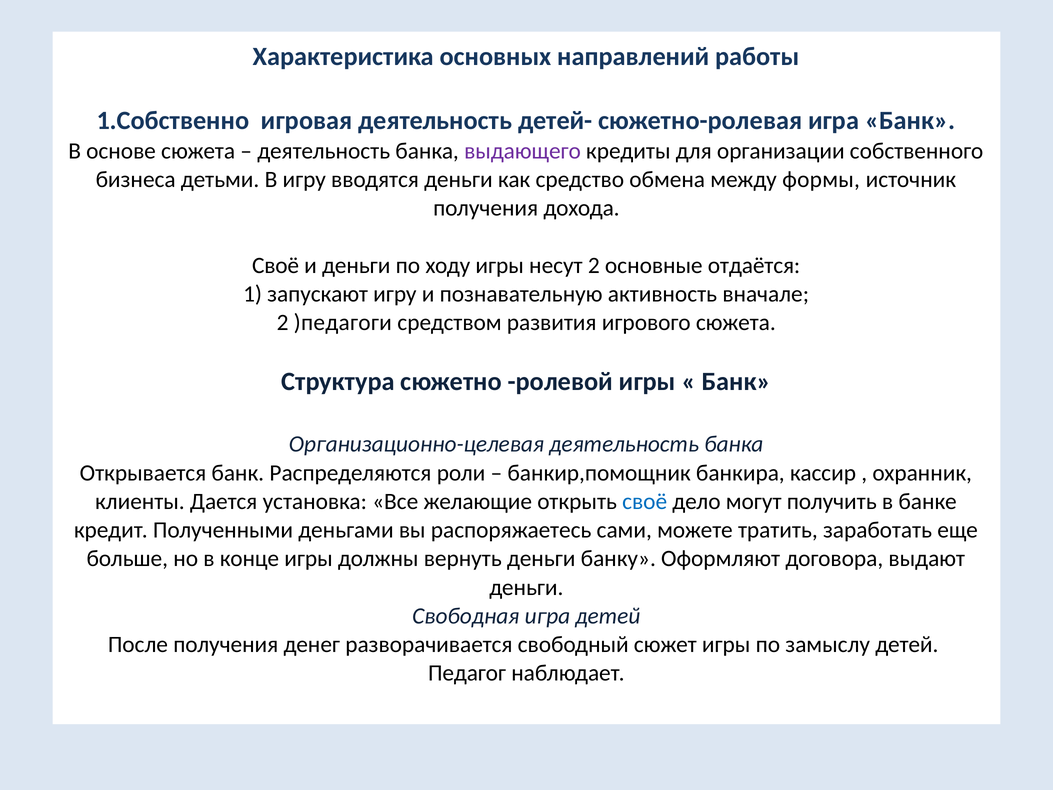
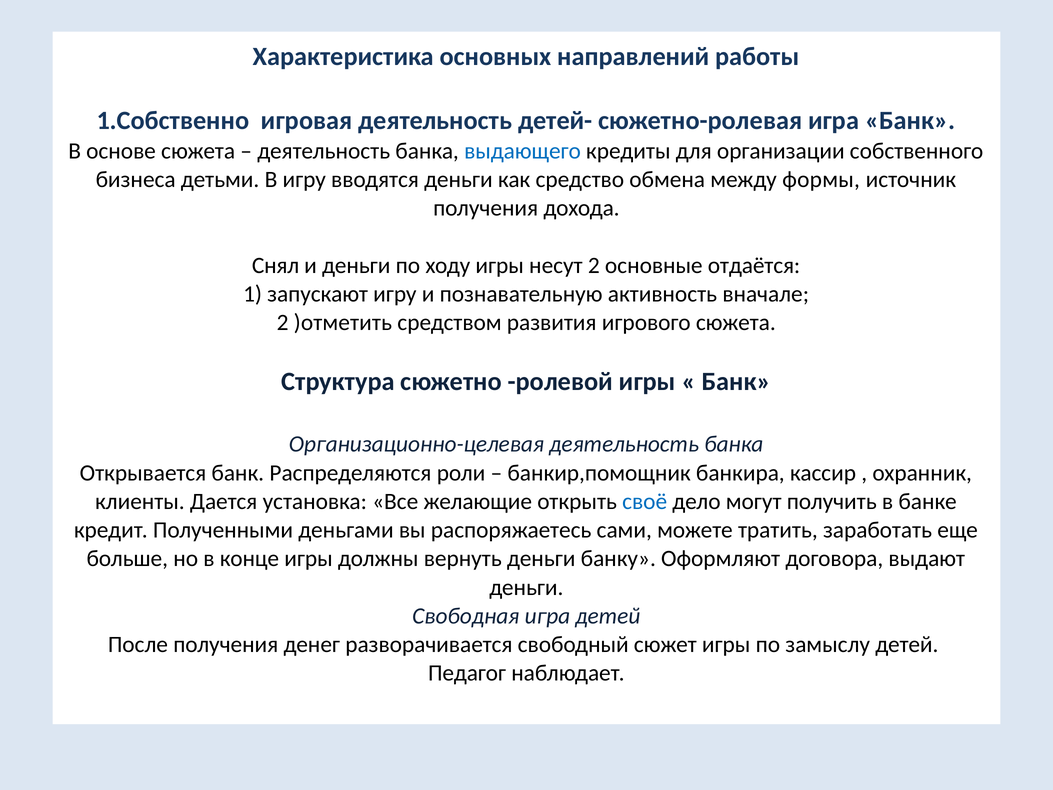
выдающего colour: purple -> blue (523, 151)
Своё: Своё -> Снял (276, 265)
)педагоги: )педагоги -> )отметить (343, 323)
